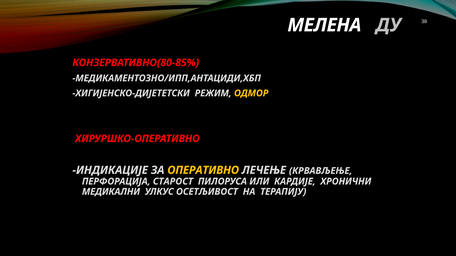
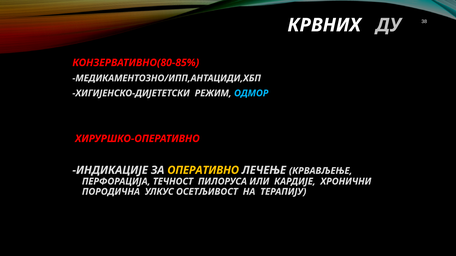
МЕЛЕНА: МЕЛЕНА -> КРВНИХ (324, 25)
ОДМОР colour: yellow -> light blue (251, 93)
СТАРОСТ: СТАРОСТ -> ТЕЧНОСТ (173, 182)
МЕДИКАЛНИ: МЕДИКАЛНИ -> ПОРОДИЧНА (111, 192)
